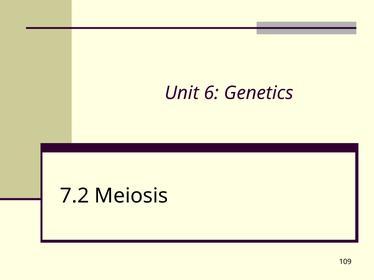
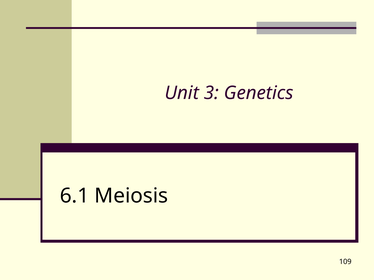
6: 6 -> 3 (211, 93)
7.2: 7.2 -> 6.1 (74, 196)
